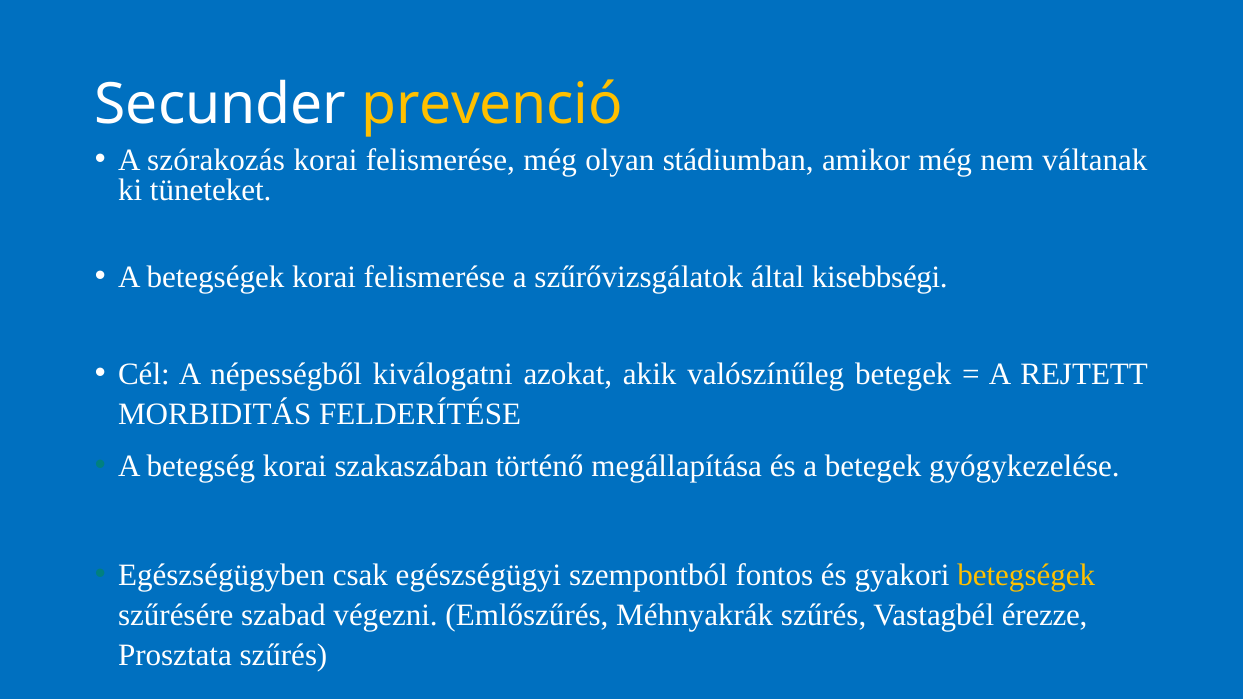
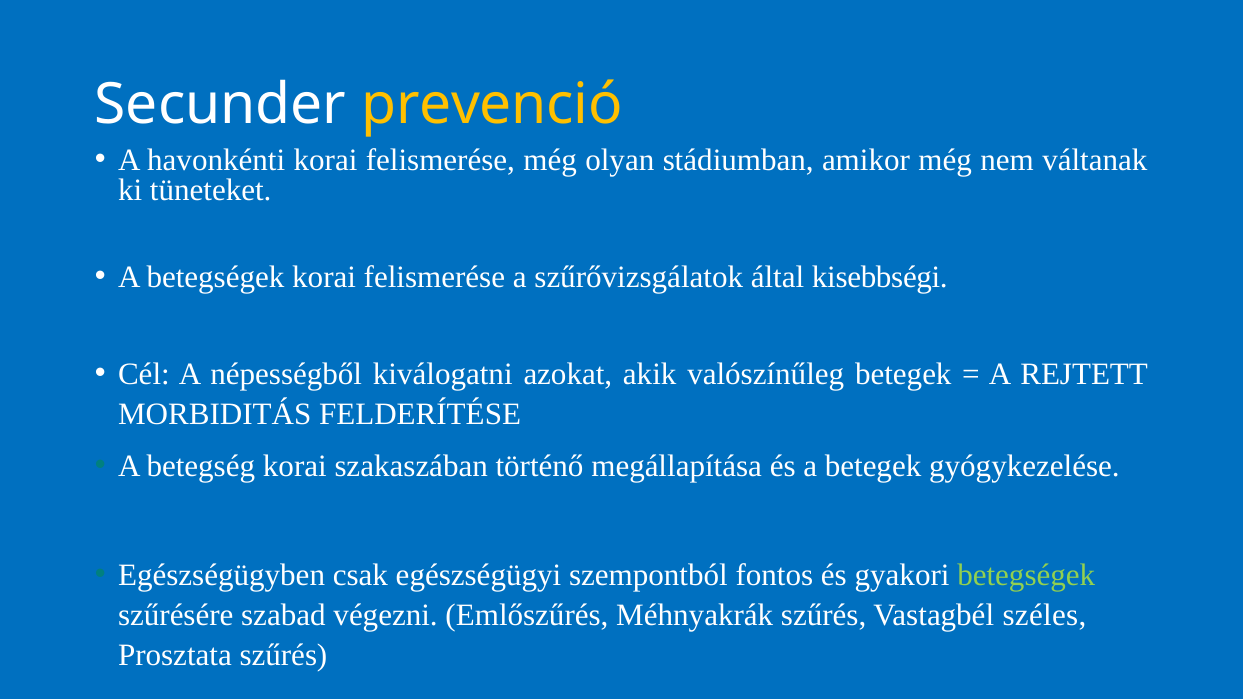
szórakozás: szórakozás -> havonkénti (216, 160)
betegségek colour: yellow -> light green (1026, 575)
érezze: érezze -> széles (1044, 615)
